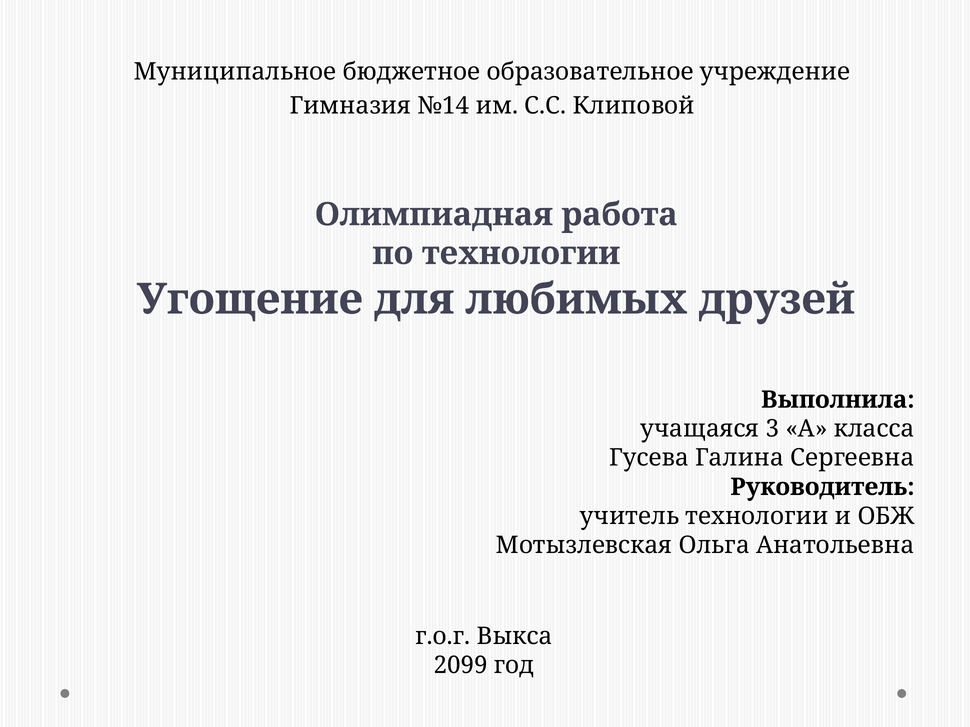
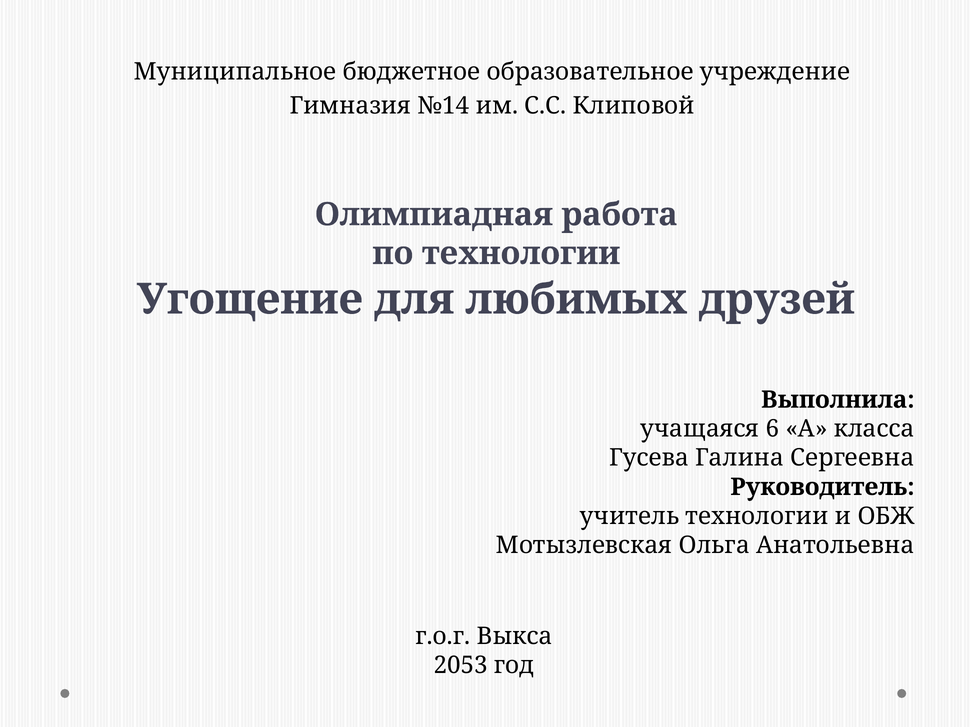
3: 3 -> 6 (772, 429)
2099: 2099 -> 2053 (461, 666)
